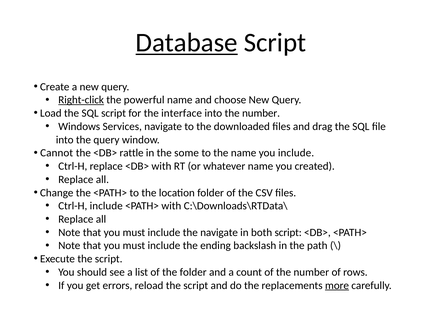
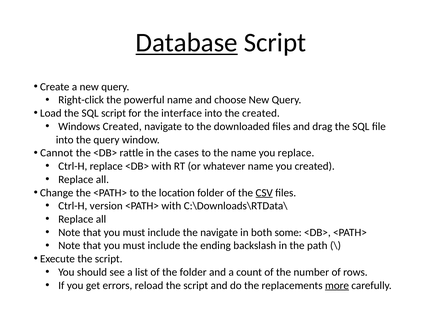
Right-click underline: present -> none (81, 100)
into the number: number -> created (261, 113)
Windows Services: Services -> Created (122, 127)
some: some -> cases (187, 153)
you include: include -> replace (296, 153)
CSV underline: none -> present (264, 193)
Ctrl-H include: include -> version (106, 206)
both script: script -> some (288, 233)
